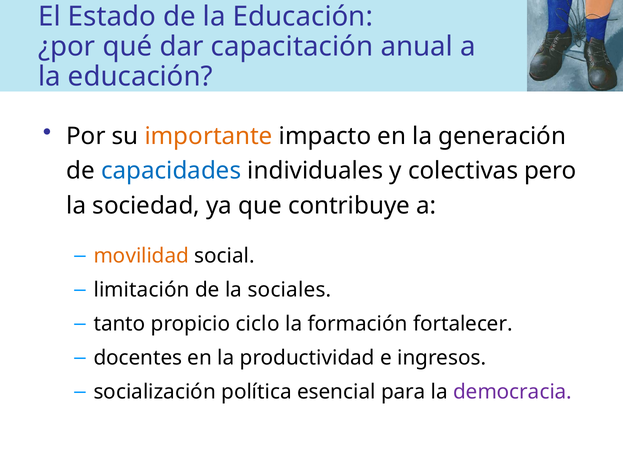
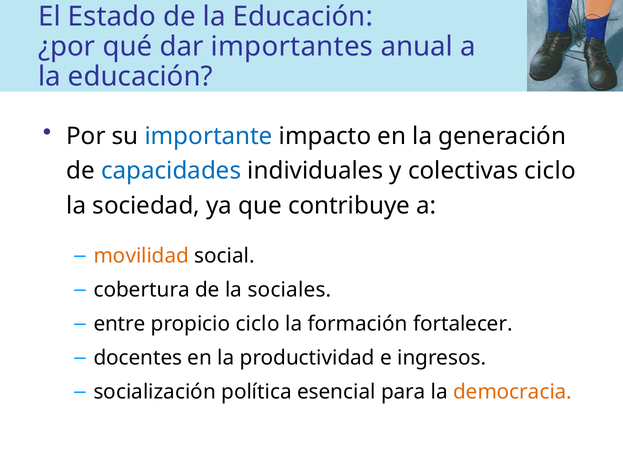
capacitación: capacitación -> importantes (292, 47)
importante colour: orange -> blue (209, 136)
colectivas pero: pero -> ciclo (550, 171)
limitación: limitación -> cobertura (142, 290)
tanto: tanto -> entre (120, 324)
democracia colour: purple -> orange (513, 392)
